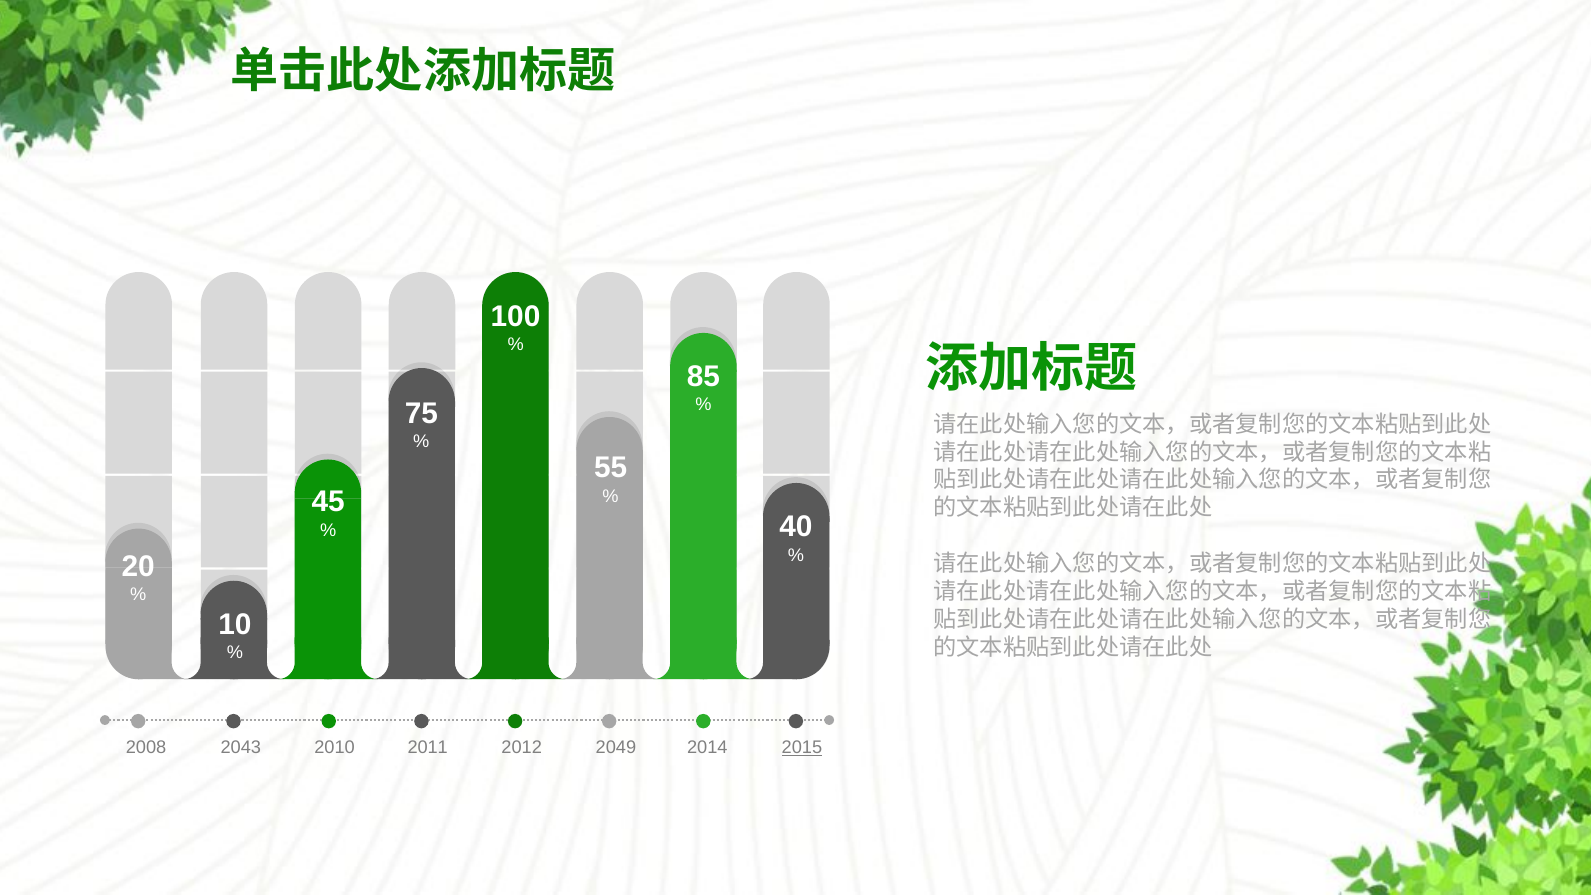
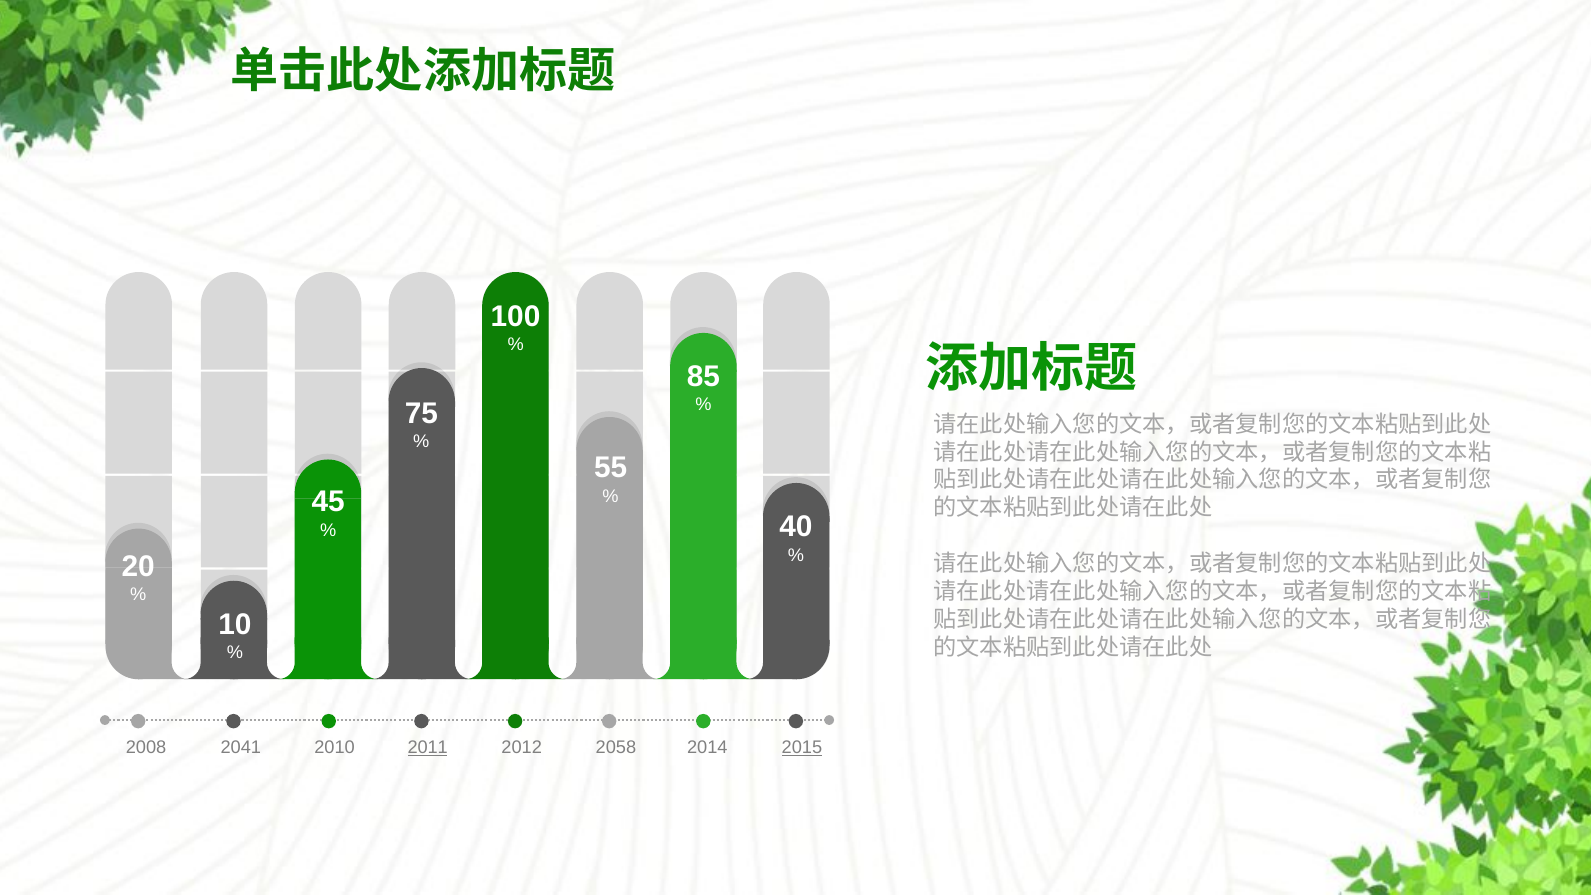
2043: 2043 -> 2041 (241, 748)
2011 underline: none -> present (428, 748)
2049: 2049 -> 2058 (616, 748)
